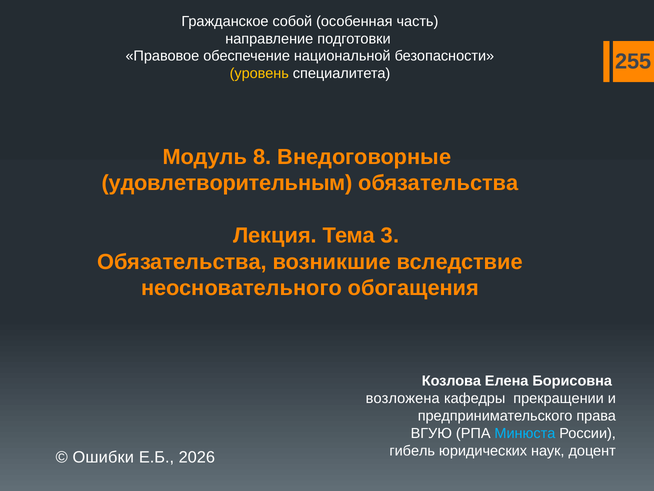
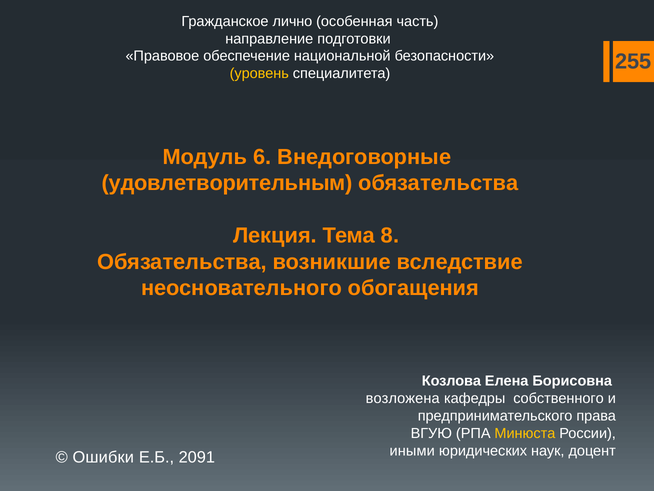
собой: собой -> лично (292, 21)
8: 8 -> 6 (262, 157)
3: 3 -> 8 (390, 235)
прекращении: прекращении -> собственного (559, 398)
Минюста colour: light blue -> yellow (525, 433)
гибель: гибель -> иными (412, 450)
2026: 2026 -> 2091 (197, 457)
